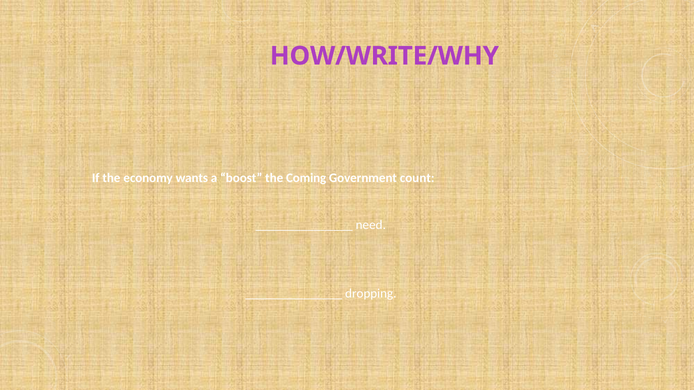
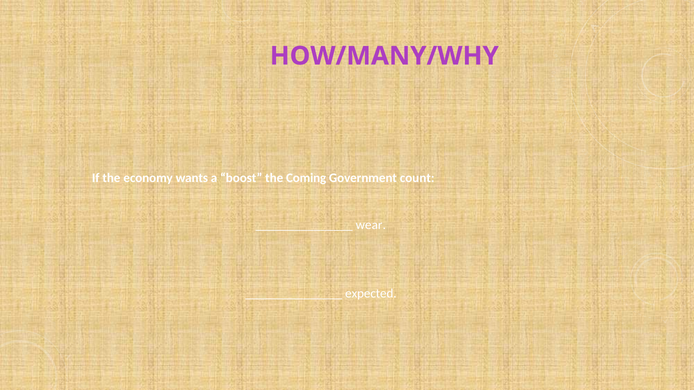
HOW/WRITE/WHY: HOW/WRITE/WHY -> HOW/MANY/WHY (384, 56)
need: need -> wear (371, 225)
dropping: dropping -> expected (371, 294)
